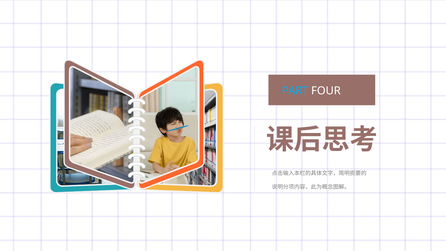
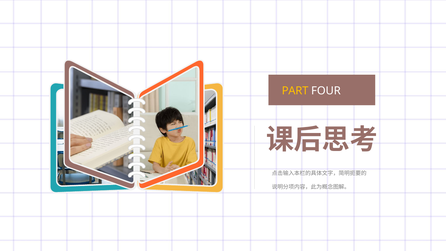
PART colour: light blue -> yellow (295, 91)
